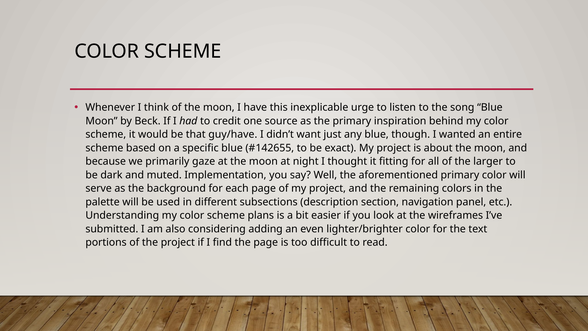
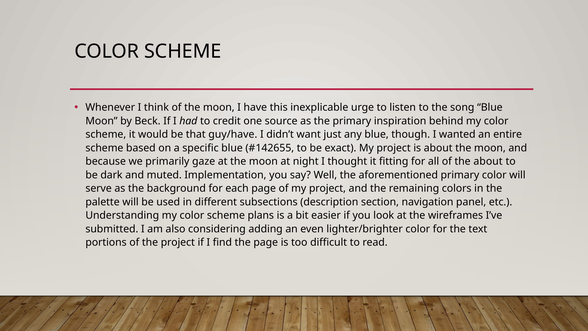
the larger: larger -> about (488, 161)
